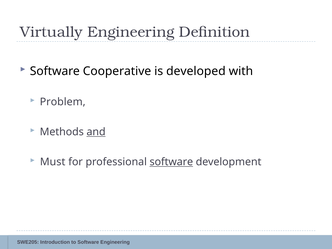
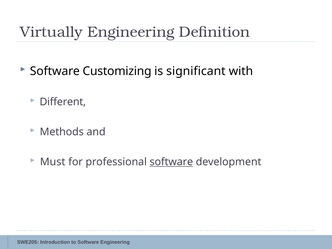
Cooperative: Cooperative -> Customizing (117, 71)
developed: developed -> significant (196, 71)
Problem: Problem -> Different (63, 102)
and underline: present -> none (96, 132)
